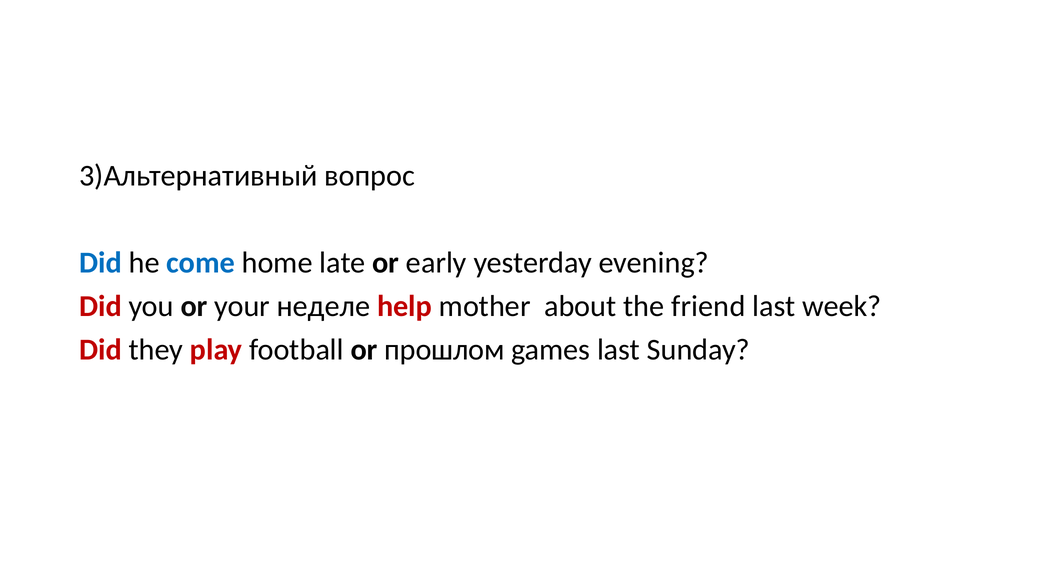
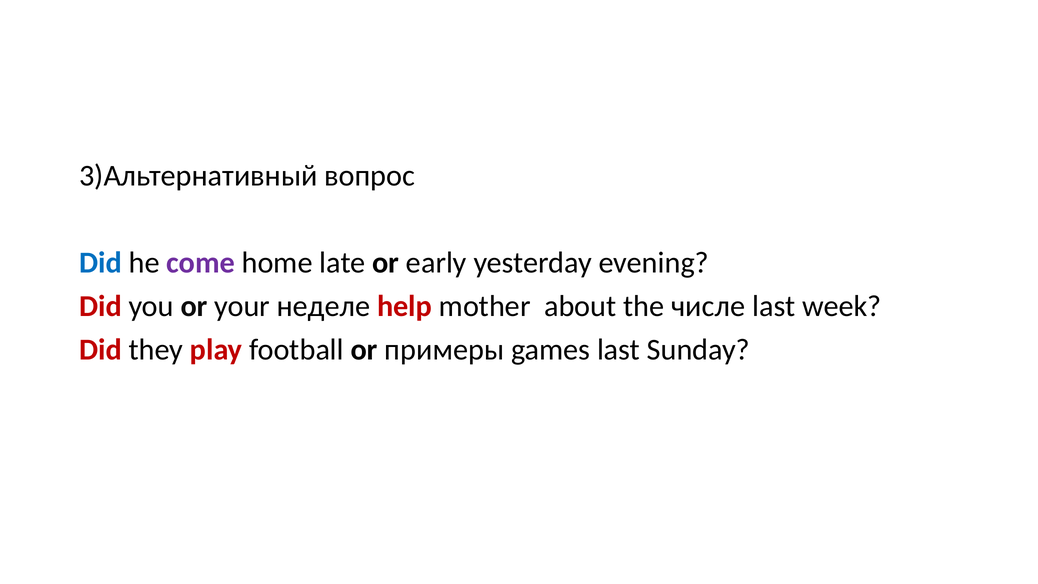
come colour: blue -> purple (201, 263)
friend: friend -> числе (708, 306)
прошлом: прошлом -> примеры (444, 350)
